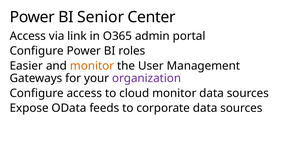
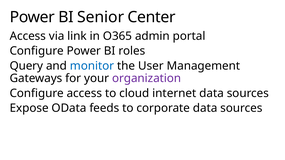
Easier: Easier -> Query (26, 66)
monitor colour: orange -> blue (92, 66)
cloud monitor: monitor -> internet (174, 93)
